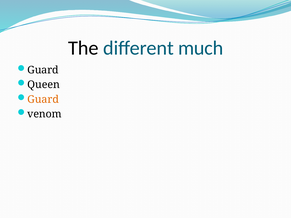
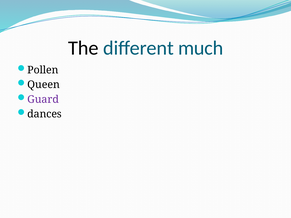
Guard: Guard -> Pollen (43, 70)
Guard colour: orange -> purple (43, 99)
venom: venom -> dances (45, 114)
